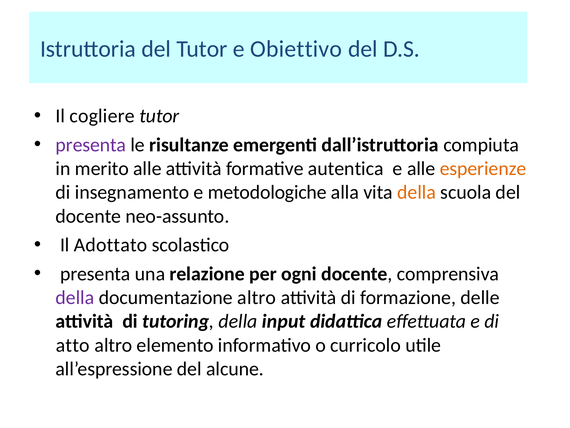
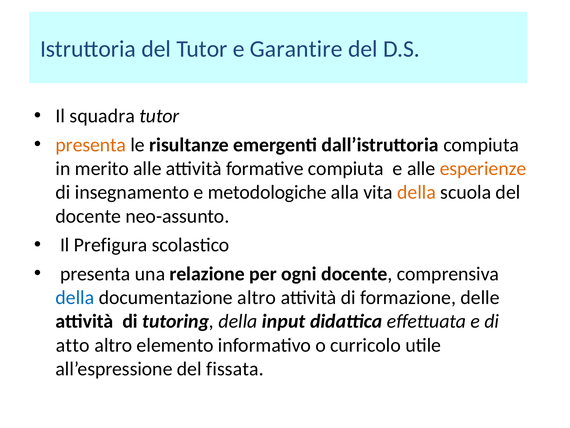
Obiettivo: Obiettivo -> Garantire (296, 49)
cogliere: cogliere -> squadra (102, 116)
presenta colour: purple -> orange (91, 145)
formative autentica: autentica -> compiuta (346, 168)
Adottato: Adottato -> Prefigura (111, 245)
della colour: purple -> blue (75, 297)
alcune: alcune -> fissata (235, 369)
